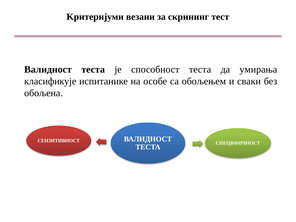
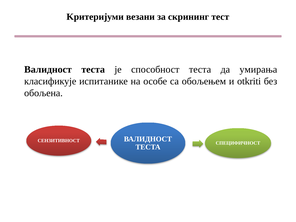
сваки: сваки -> otkriti (249, 81)
